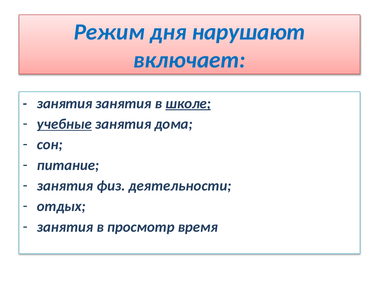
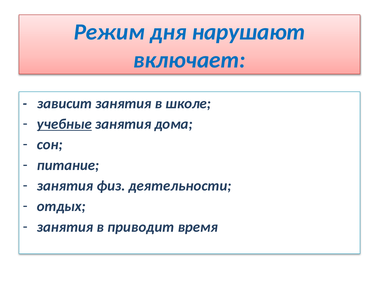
занятия: занятия -> зависит (65, 104)
школе underline: present -> none (188, 104)
просмотр: просмотр -> приводит (141, 227)
